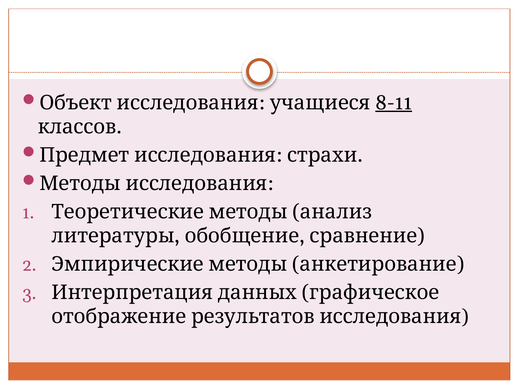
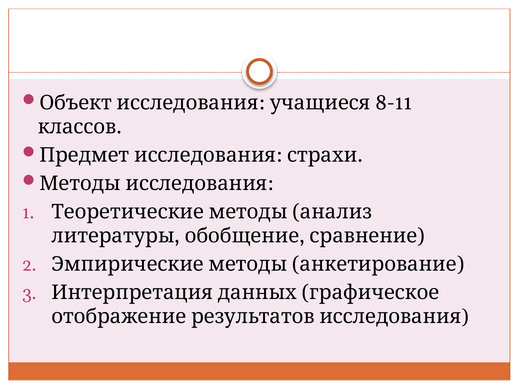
8-11 underline: present -> none (394, 103)
